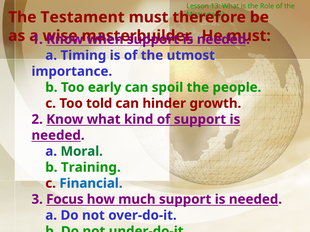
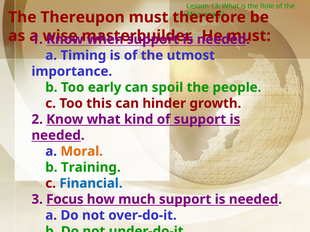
Testament: Testament -> Thereupon (83, 17)
told: told -> this (99, 104)
Moral colour: green -> orange (82, 152)
